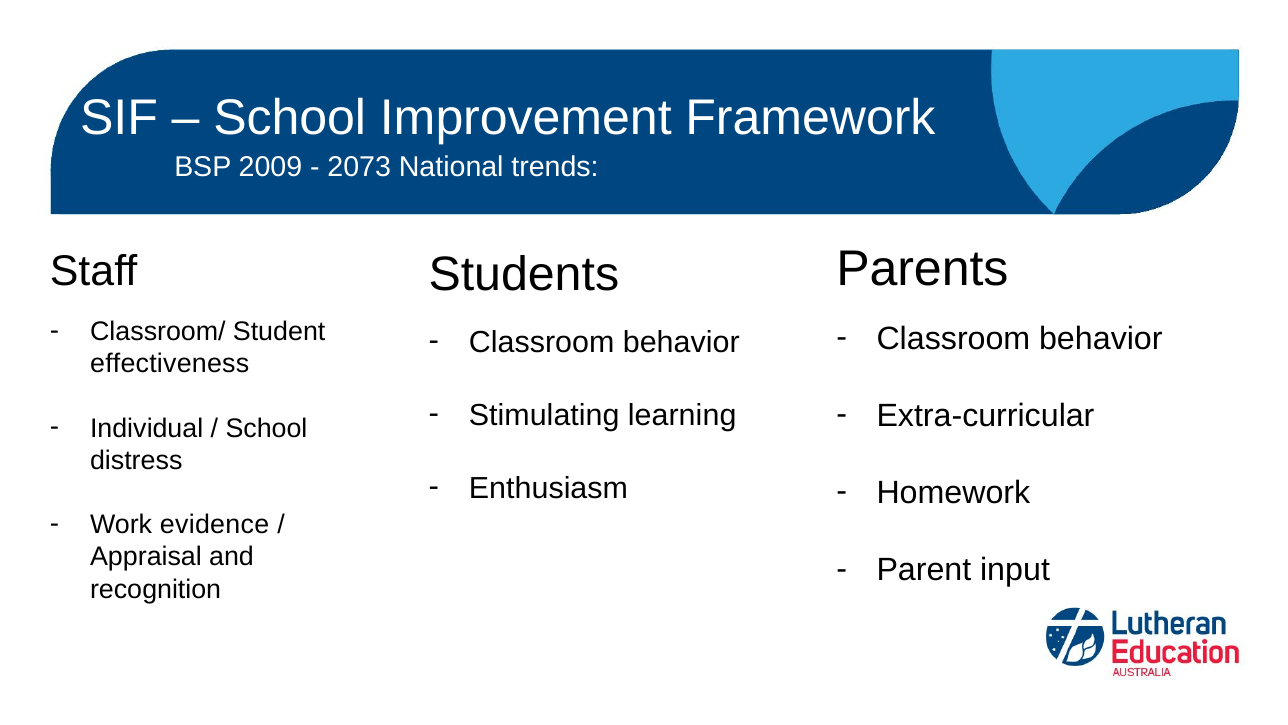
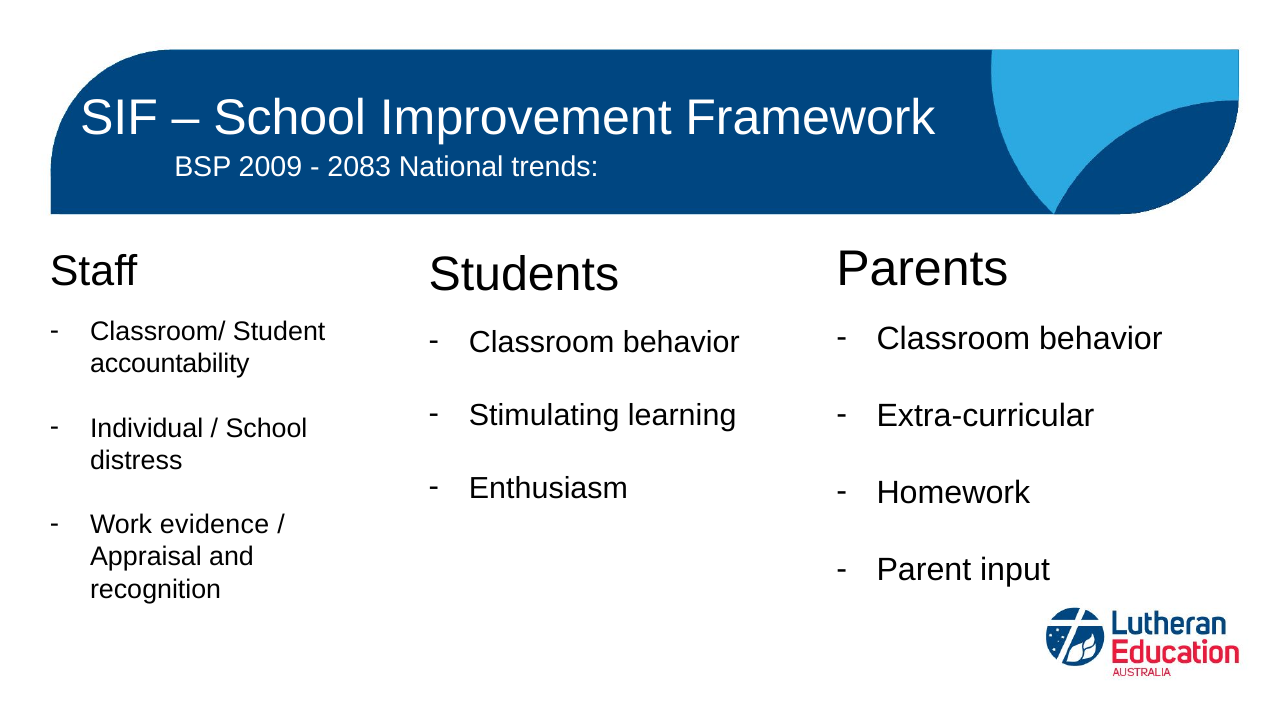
2073: 2073 -> 2083 (359, 167)
effectiveness: effectiveness -> accountability (170, 364)
